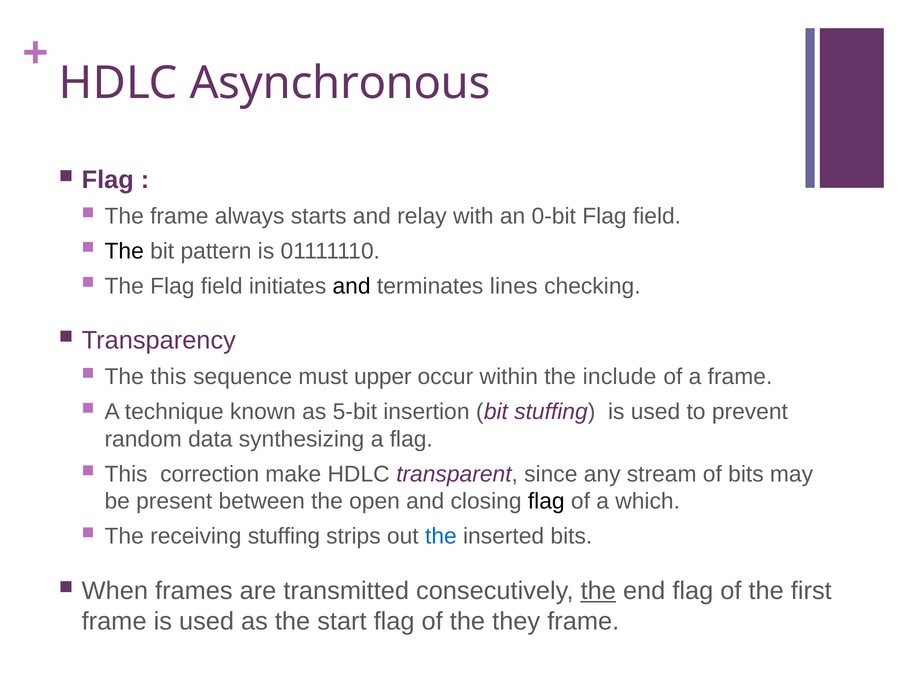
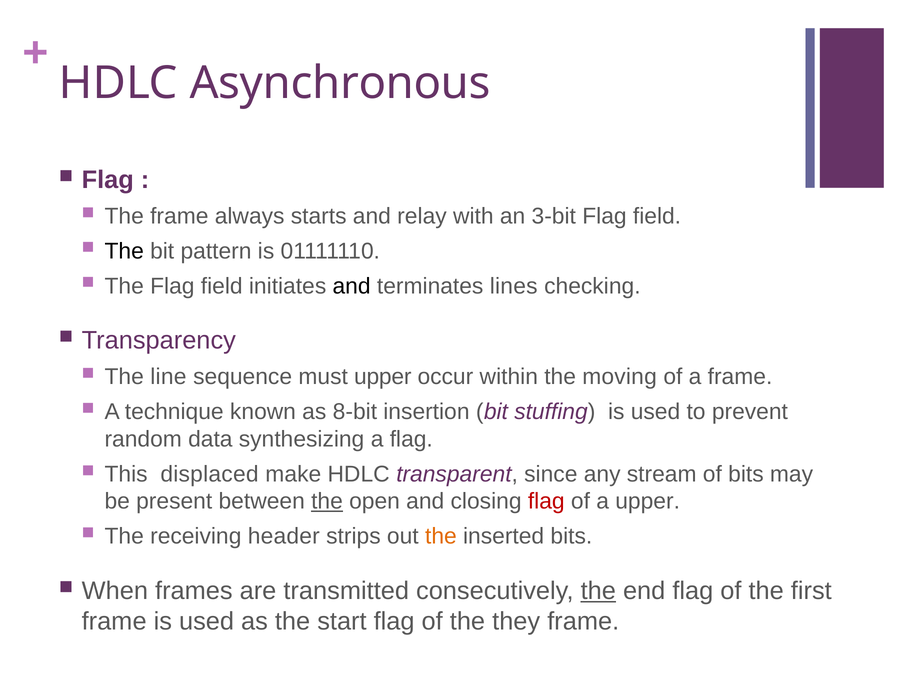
0-bit: 0-bit -> 3-bit (554, 216)
The this: this -> line (168, 377)
include: include -> moving (620, 377)
5-bit: 5-bit -> 8-bit (355, 412)
correction: correction -> displaced (210, 475)
the underline: none -> present (327, 502)
flag colour: black -> red (546, 502)
a which: which -> upper (648, 502)
receiving stuffing: stuffing -> header (284, 537)
the colour: blue -> orange (441, 537)
